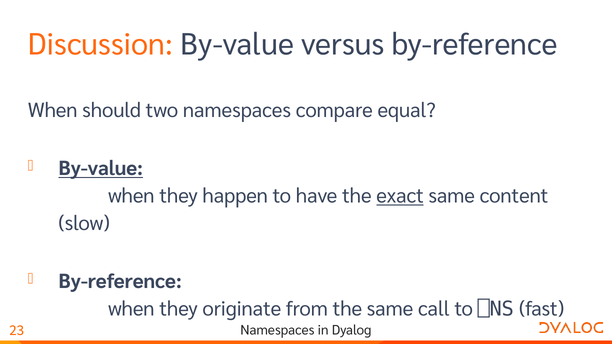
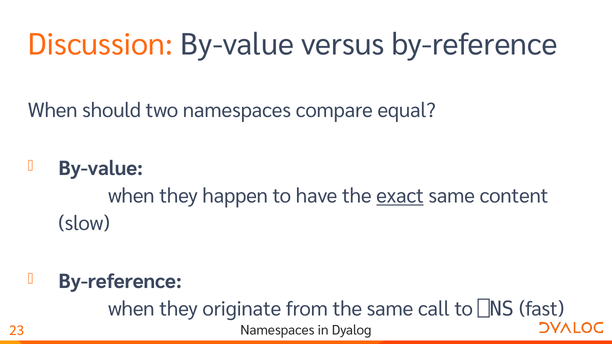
By-value underline: present -> none (101, 169)
